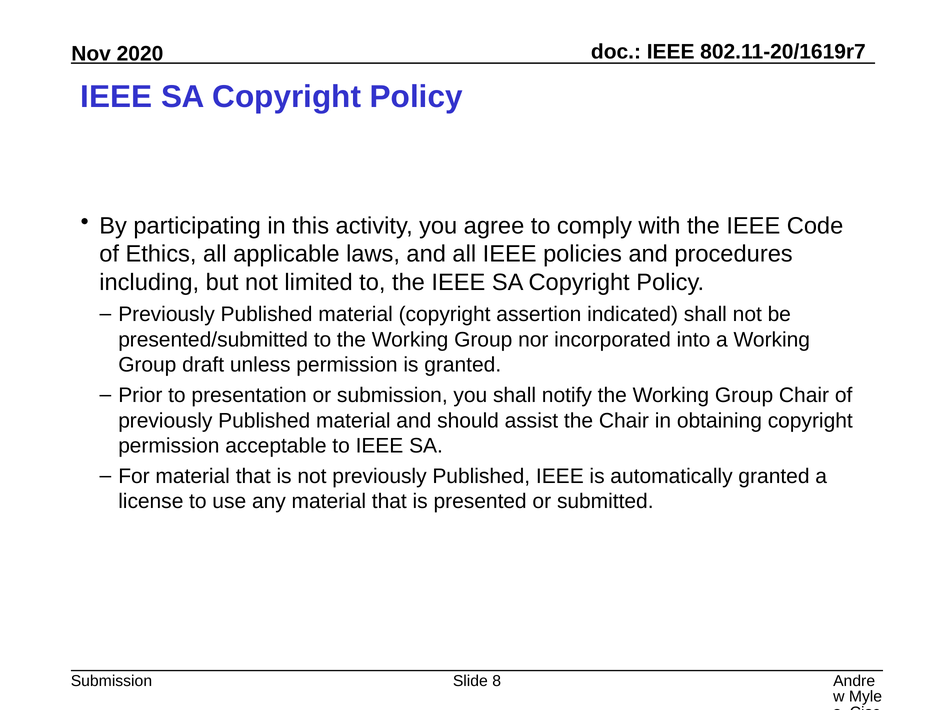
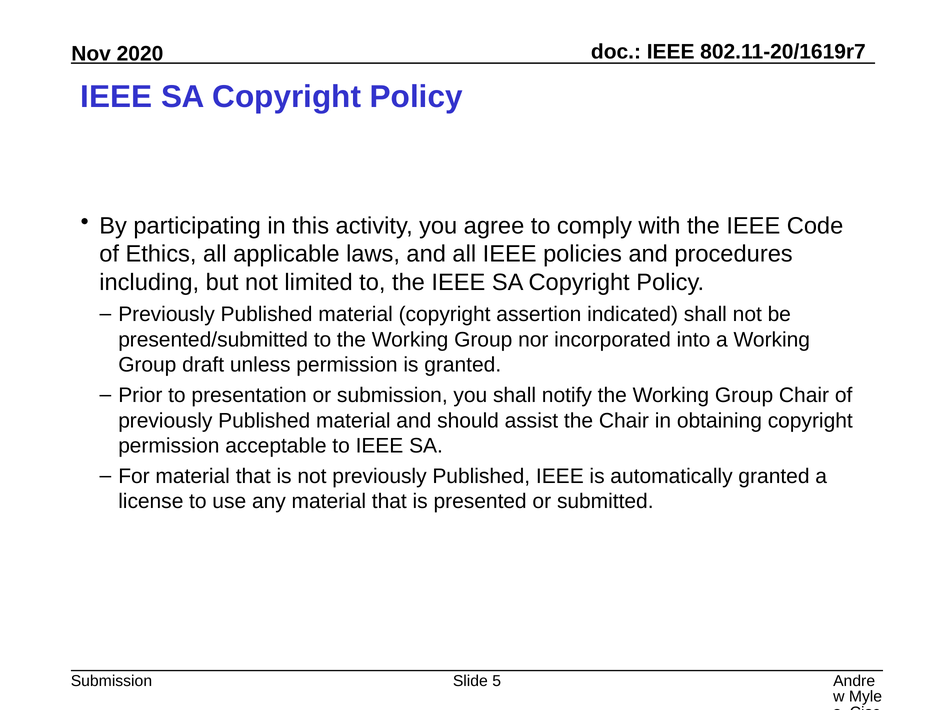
8: 8 -> 5 (497, 680)
